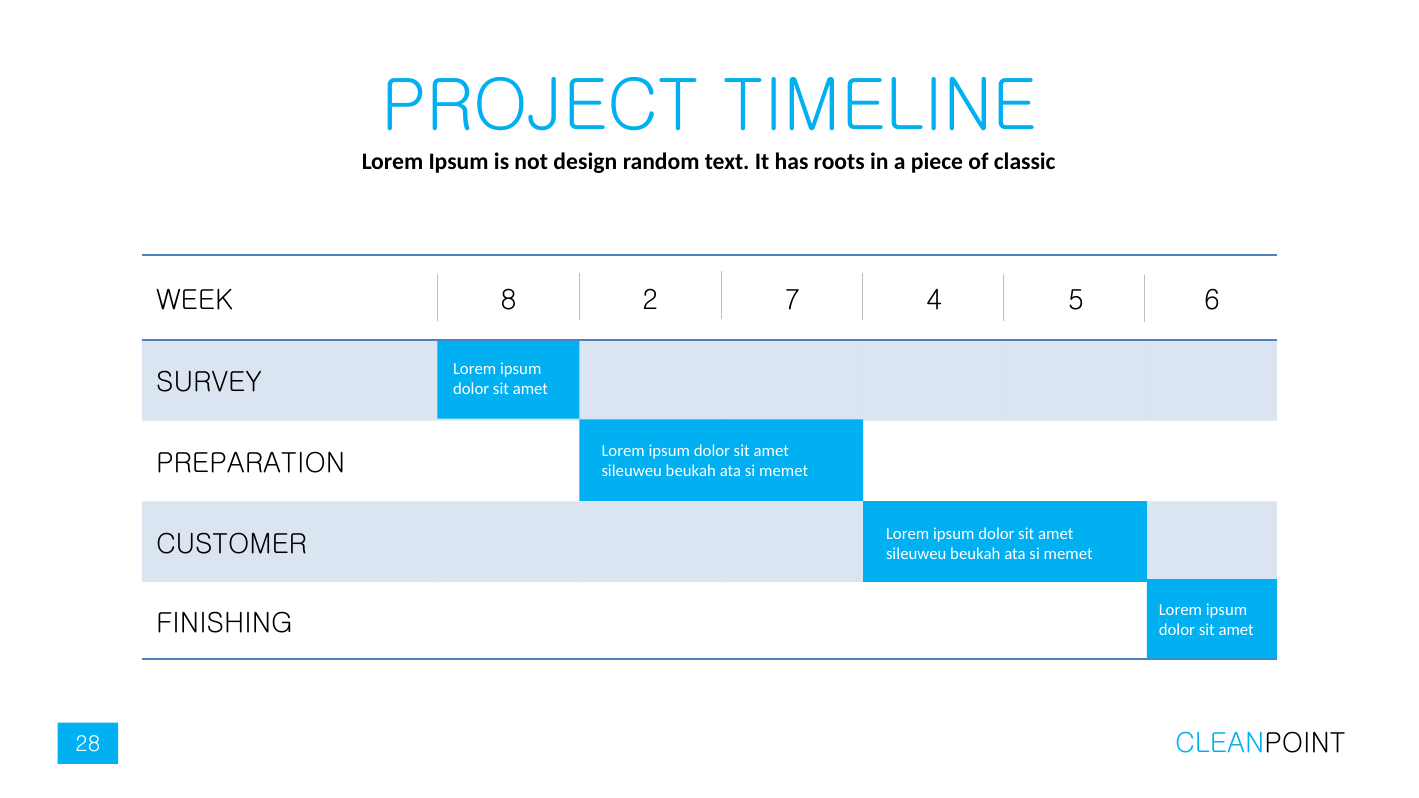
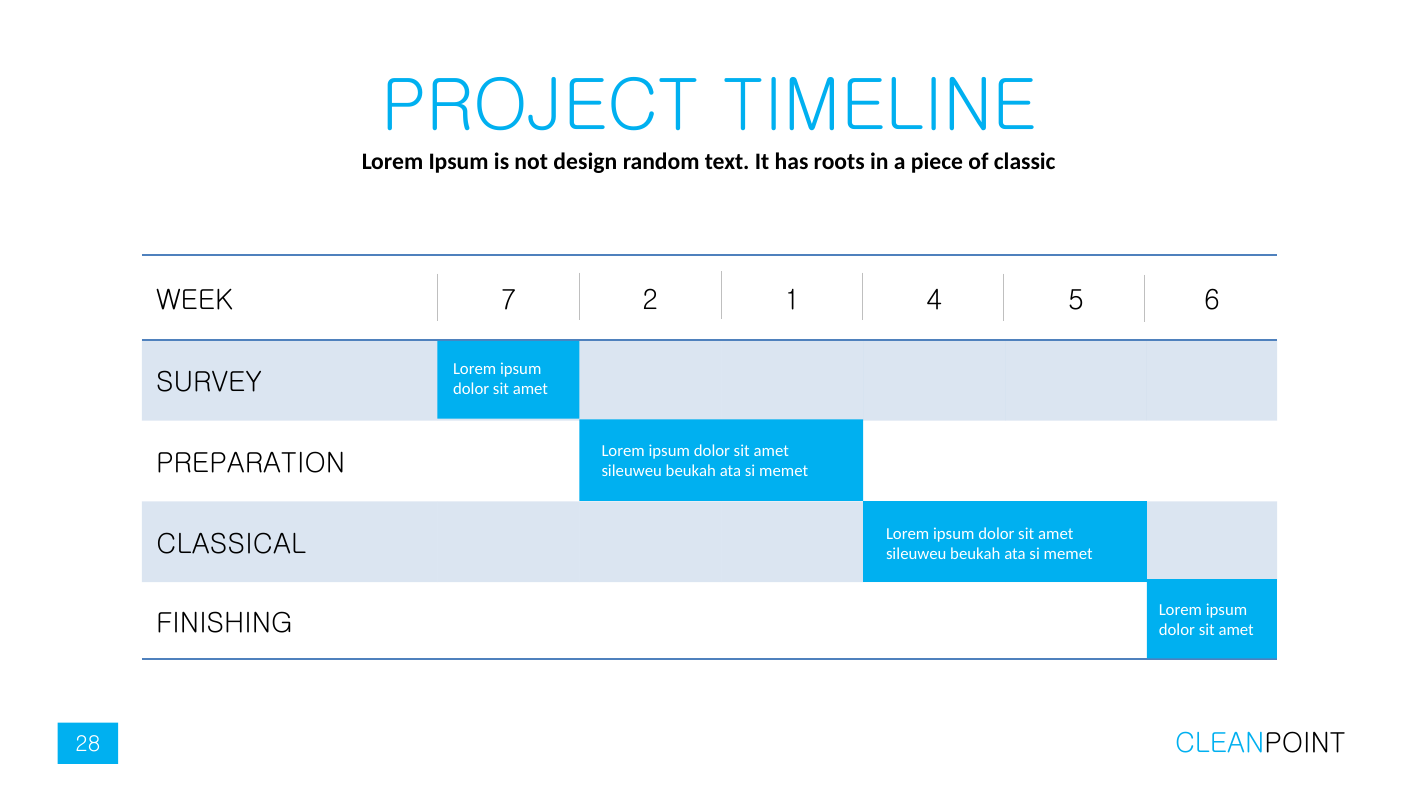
8: 8 -> 7 (508, 300)
7: 7 -> 1 (792, 300)
CUSTOMER: CUSTOMER -> CLASSICAL (231, 545)
